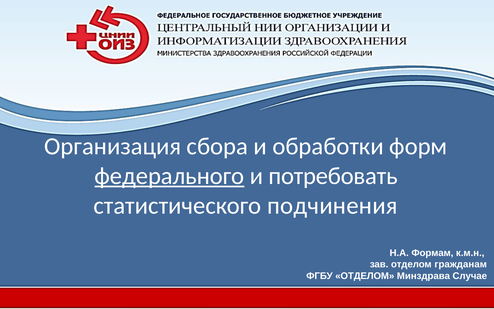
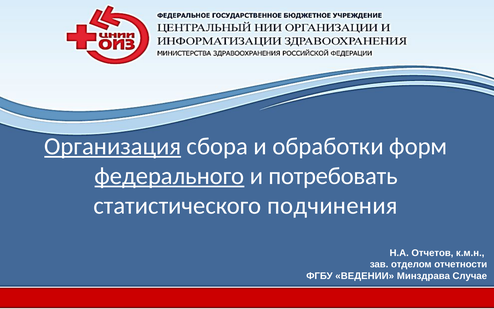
Организация underline: none -> present (113, 146)
Формам: Формам -> Отчетов (432, 253)
гражданам: гражданам -> отчетности (461, 264)
ФГБУ ОТДЕЛОМ: ОТДЕЛОМ -> ВЕДЕНИИ (365, 276)
